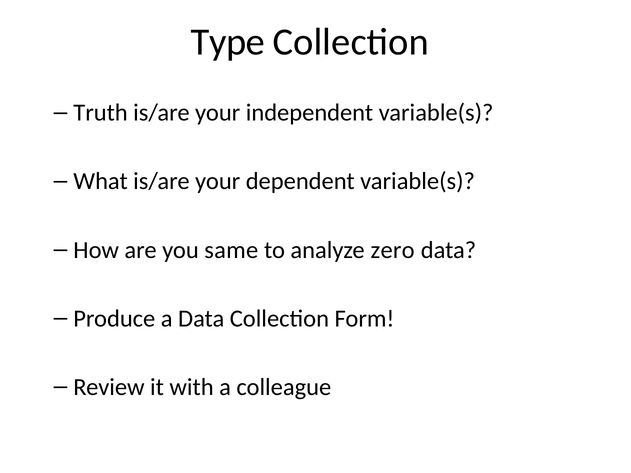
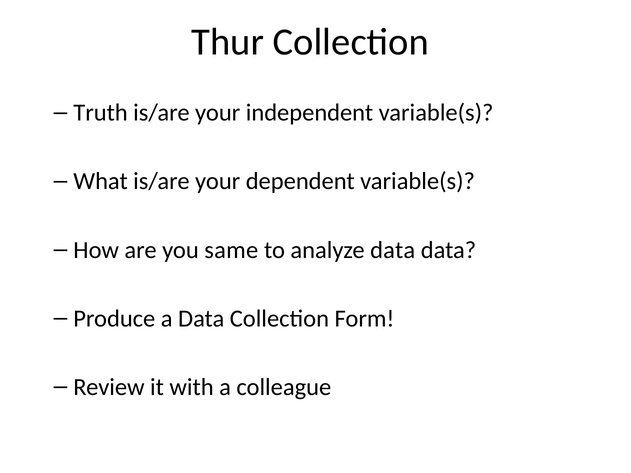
Type: Type -> Thur (228, 42)
analyze zero: zero -> data (393, 250)
